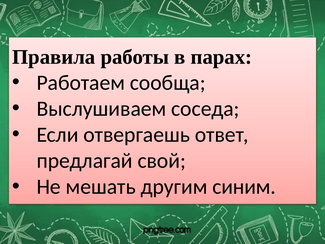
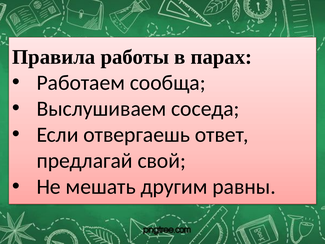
синим: синим -> равны (244, 187)
